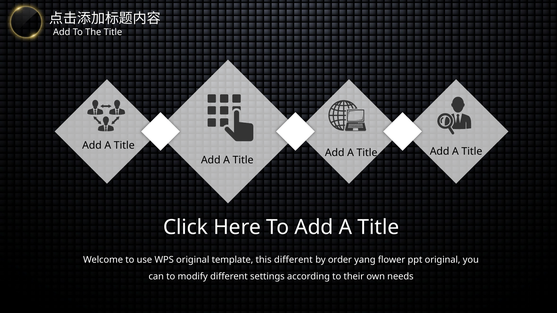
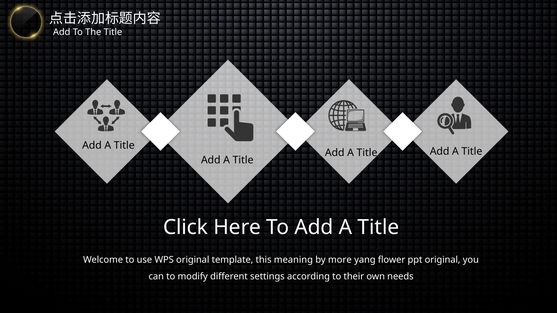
this different: different -> meaning (293, 260)
order: order -> more (340, 260)
